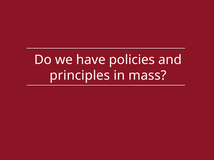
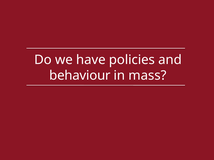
principles: principles -> behaviour (80, 76)
